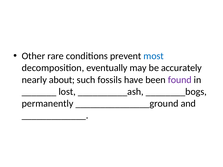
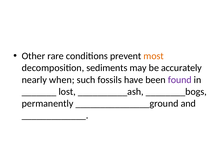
most colour: blue -> orange (154, 56)
eventually: eventually -> sediments (107, 68)
about: about -> when (62, 80)
